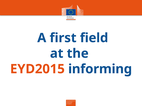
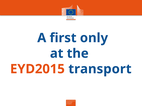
field: field -> only (94, 38)
informing: informing -> transport (100, 69)
